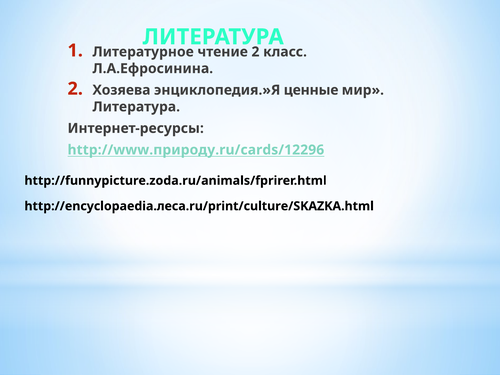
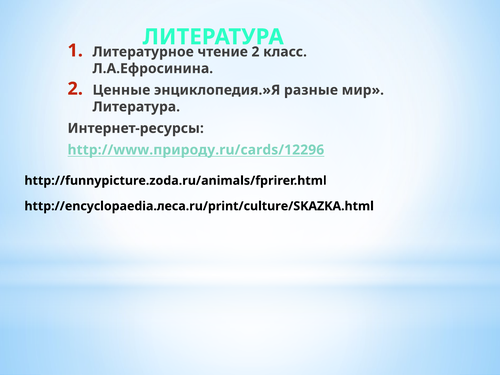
Хозяева: Хозяева -> Ценные (121, 90)
ценные: ценные -> разные (311, 90)
